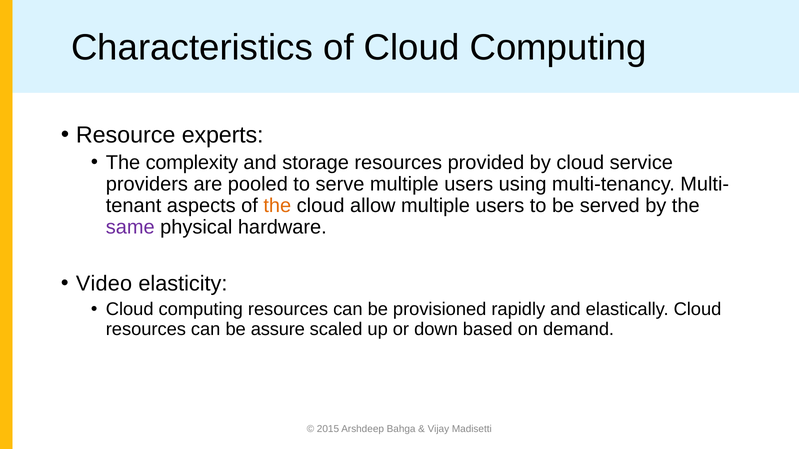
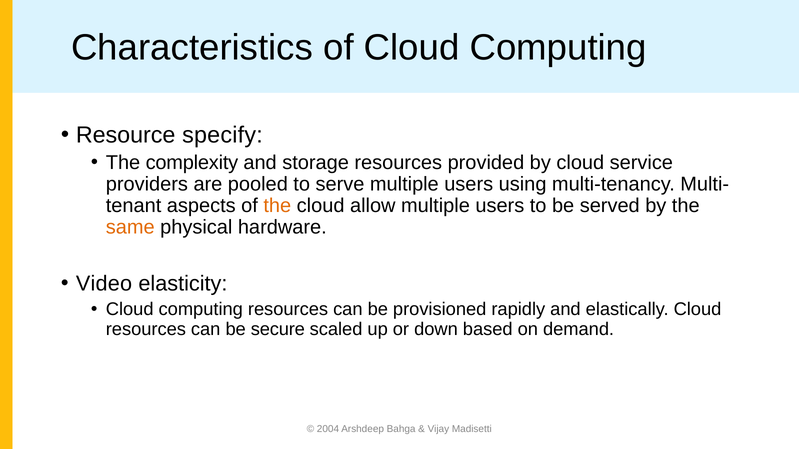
experts: experts -> specify (222, 135)
same colour: purple -> orange (130, 227)
assure: assure -> secure (278, 329)
2015: 2015 -> 2004 (328, 429)
